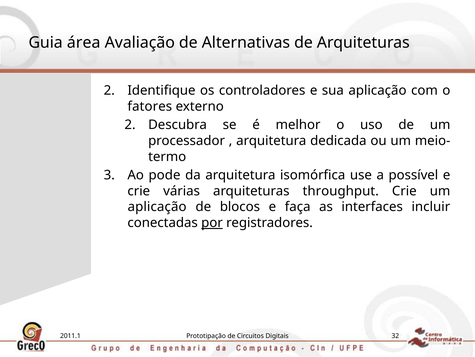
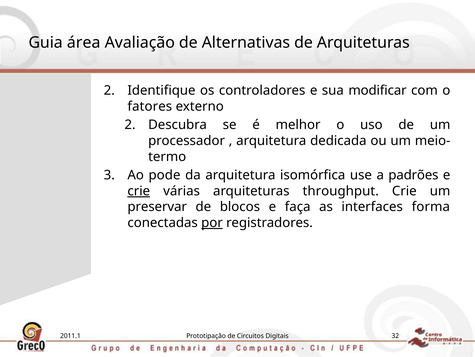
sua aplicação: aplicação -> modificar (378, 90)
possível: possível -> padrões (413, 175)
crie underline: none -> present (139, 191)
aplicação: aplicação -> preservar (157, 207)
incluir: incluir -> forma (431, 207)
